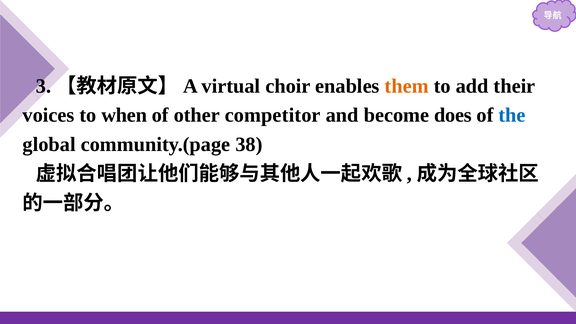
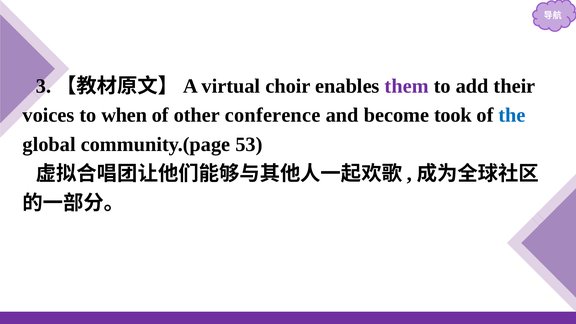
them colour: orange -> purple (407, 86)
competitor: competitor -> conference (273, 115)
does: does -> took (453, 115)
38: 38 -> 53 (249, 145)
